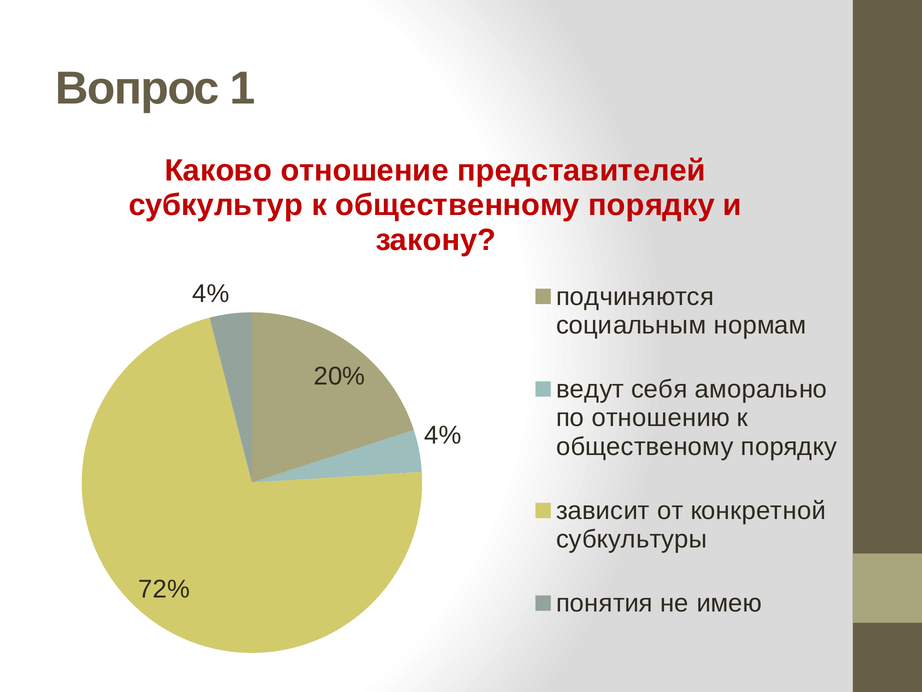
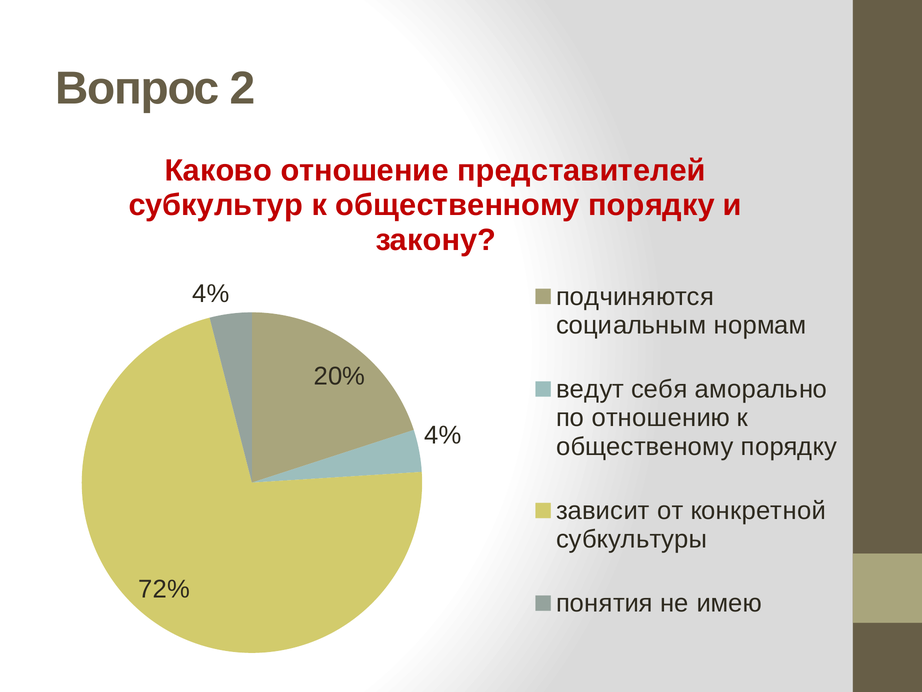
1: 1 -> 2 (243, 89)
